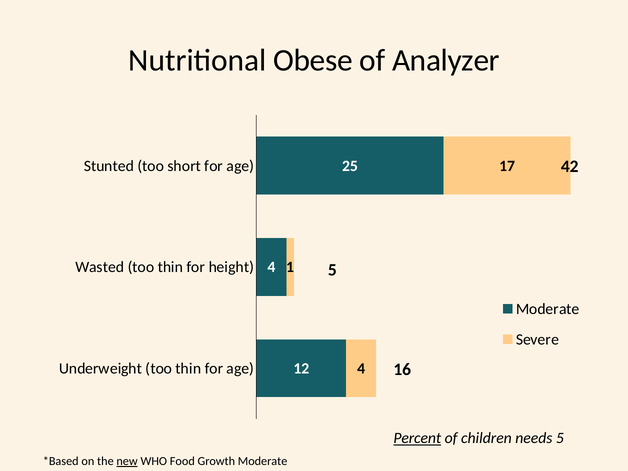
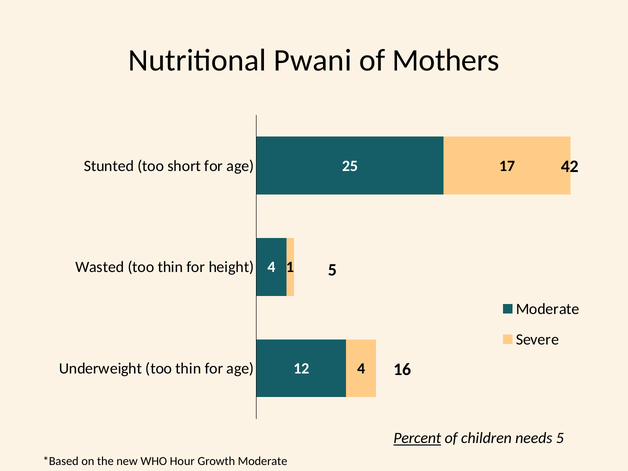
Obese: Obese -> Pwani (313, 60)
Analyzer: Analyzer -> Mothers (446, 60)
new underline: present -> none (127, 461)
Food: Food -> Hour (182, 461)
